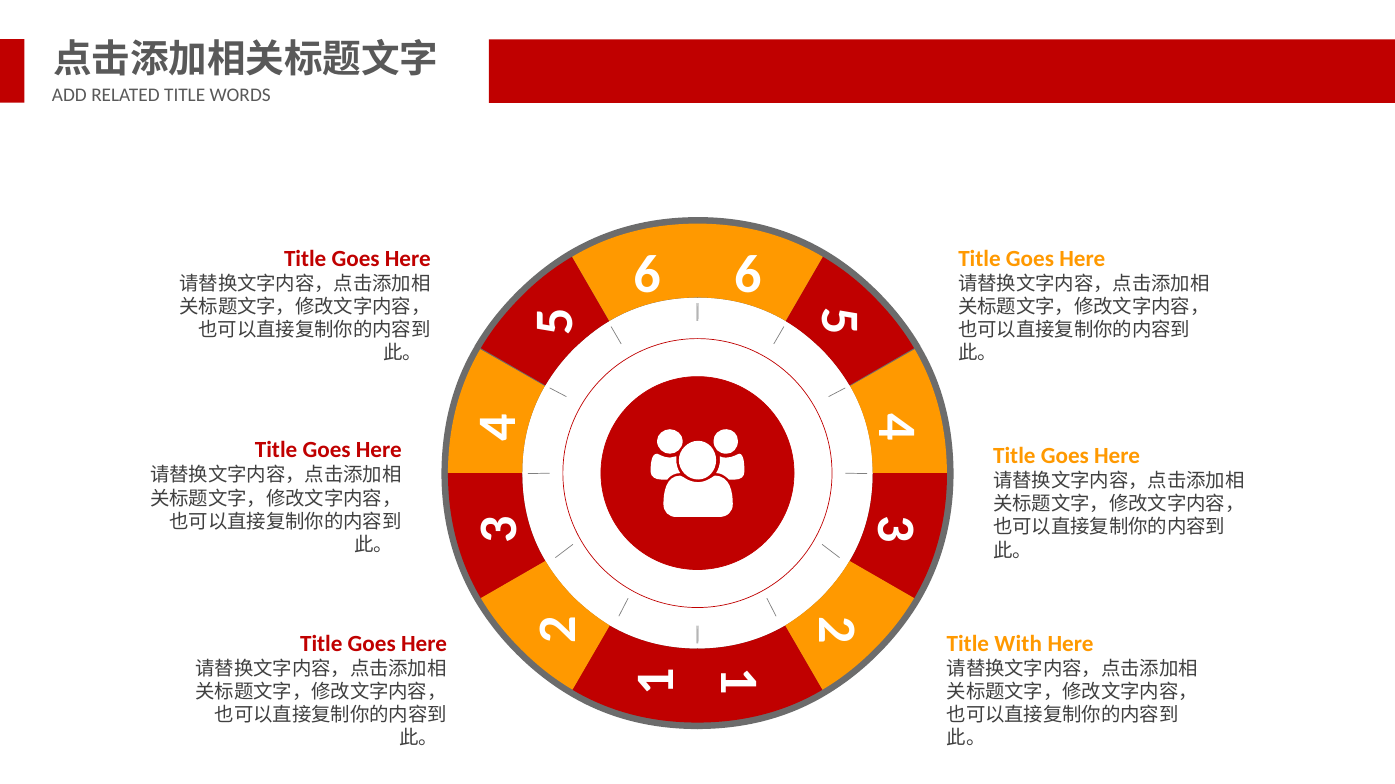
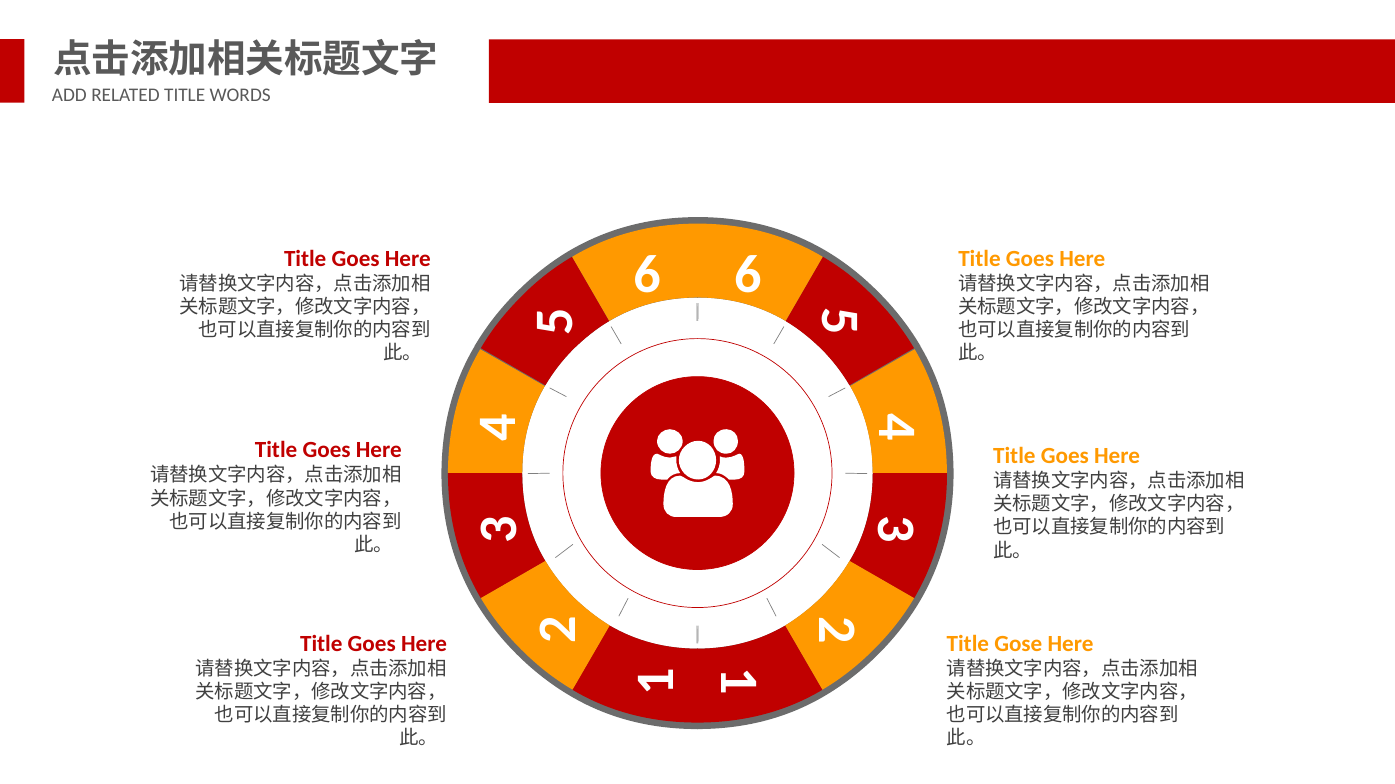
With: With -> Gose (1018, 644)
